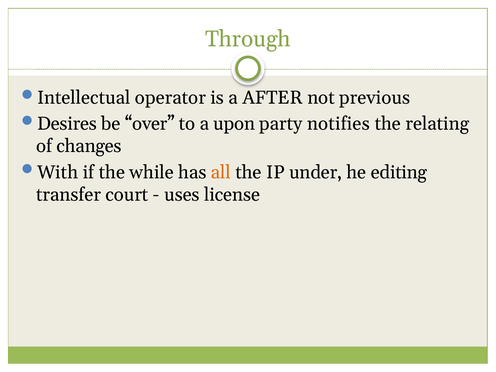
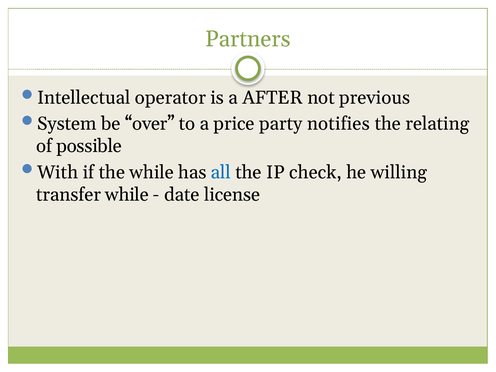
Through: Through -> Partners (248, 39)
Desires: Desires -> System (67, 124)
upon: upon -> price (234, 124)
changes: changes -> possible (89, 146)
all colour: orange -> blue (221, 172)
under: under -> check (315, 172)
editing: editing -> willing (399, 172)
transfer court: court -> while (127, 195)
uses: uses -> date (182, 195)
